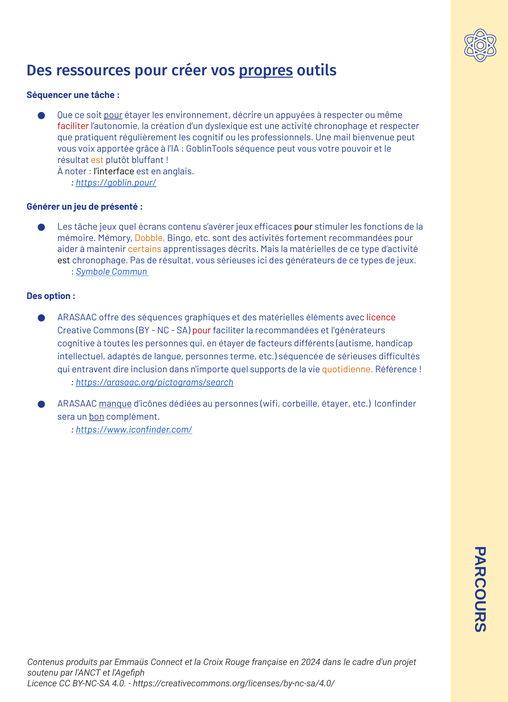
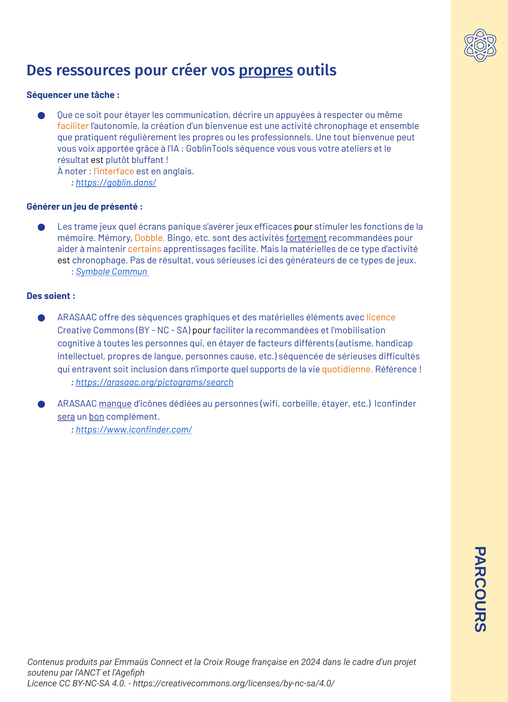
pour underline: present -> none (113, 115)
environnement: environnement -> communication (198, 115)
faciliter colour: red -> orange (73, 126)
d’un dyslexique: dyslexique -> bienvenue (226, 126)
et respecter: respecter -> ensemble (400, 126)
les cognitif: cognitif -> propres (208, 137)
mail: mail -> tout (342, 137)
séquence peut: peut -> vous (286, 149)
pouvoir: pouvoir -> ateliers (357, 149)
est colour: orange -> black (97, 160)
l’interface colour: black -> orange (114, 171)
https://goblin.pour/: https://goblin.pour/ -> https://goblin.dans/ (116, 182)
Les tâche: tâche -> trame (86, 227)
contenu: contenu -> panique (184, 227)
fortement underline: none -> present (306, 238)
décrits: décrits -> facilite (243, 249)
option: option -> soient (57, 296)
licence colour: red -> orange (381, 317)
pour colour: red -> black (202, 330)
l'générateurs: l'générateurs -> l'mobilisation (358, 330)
intellectuel adaptés: adaptés -> propres (124, 356)
terme: terme -> cause (243, 356)
entravent dire: dire -> soit (121, 369)
sera underline: none -> present (66, 416)
